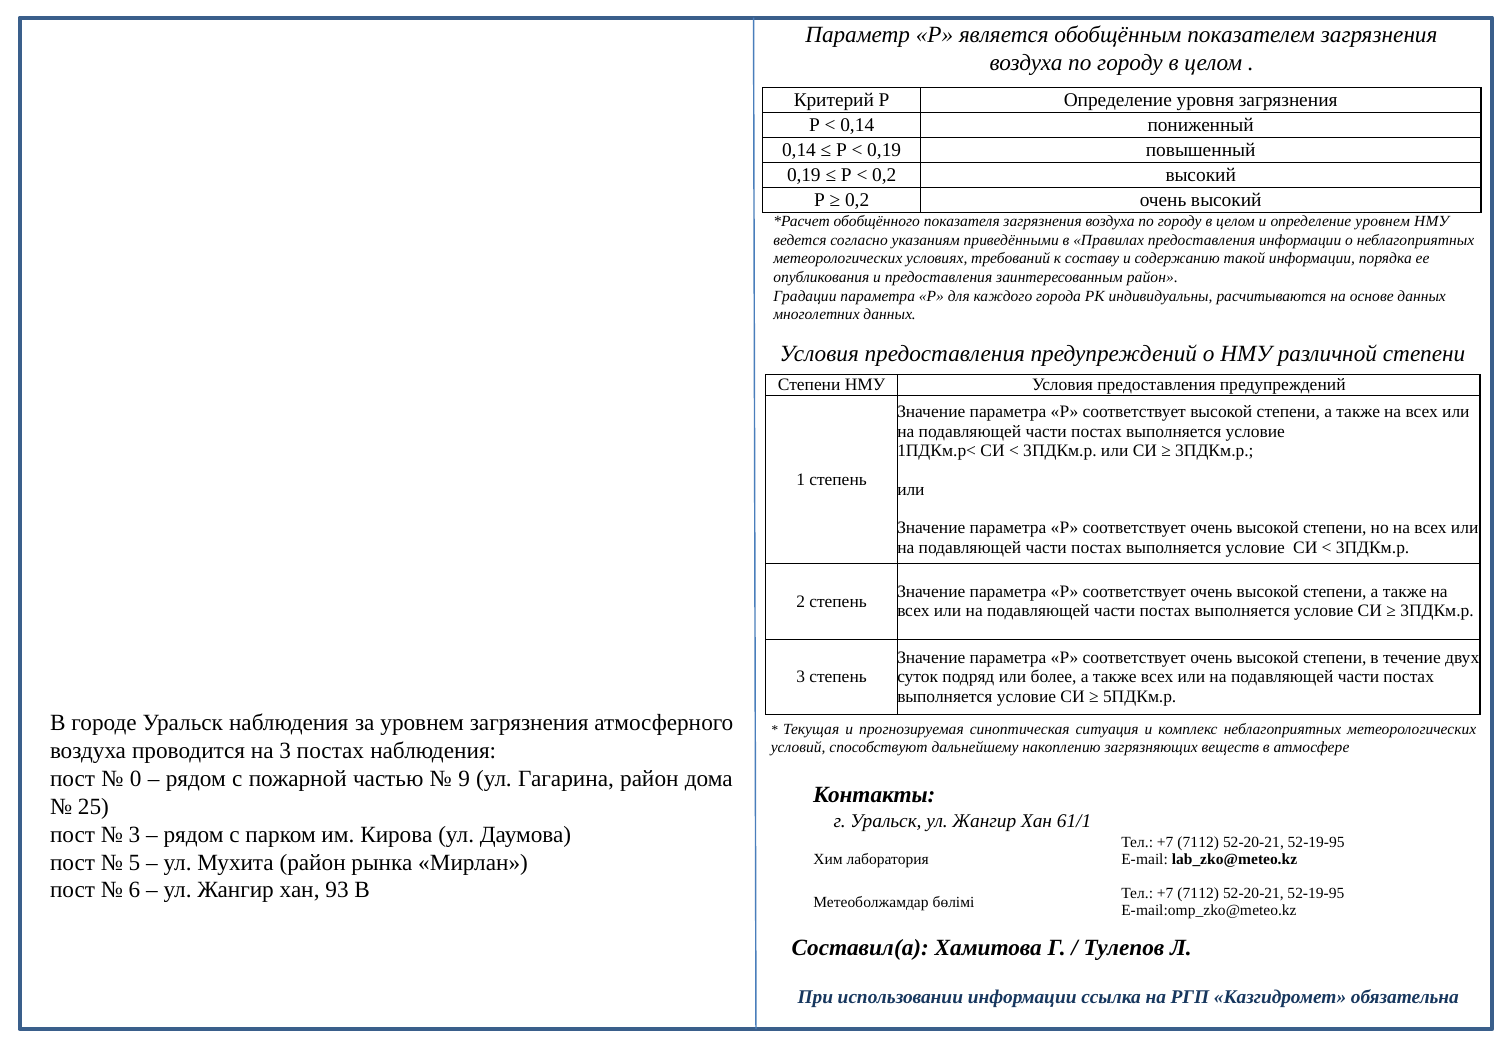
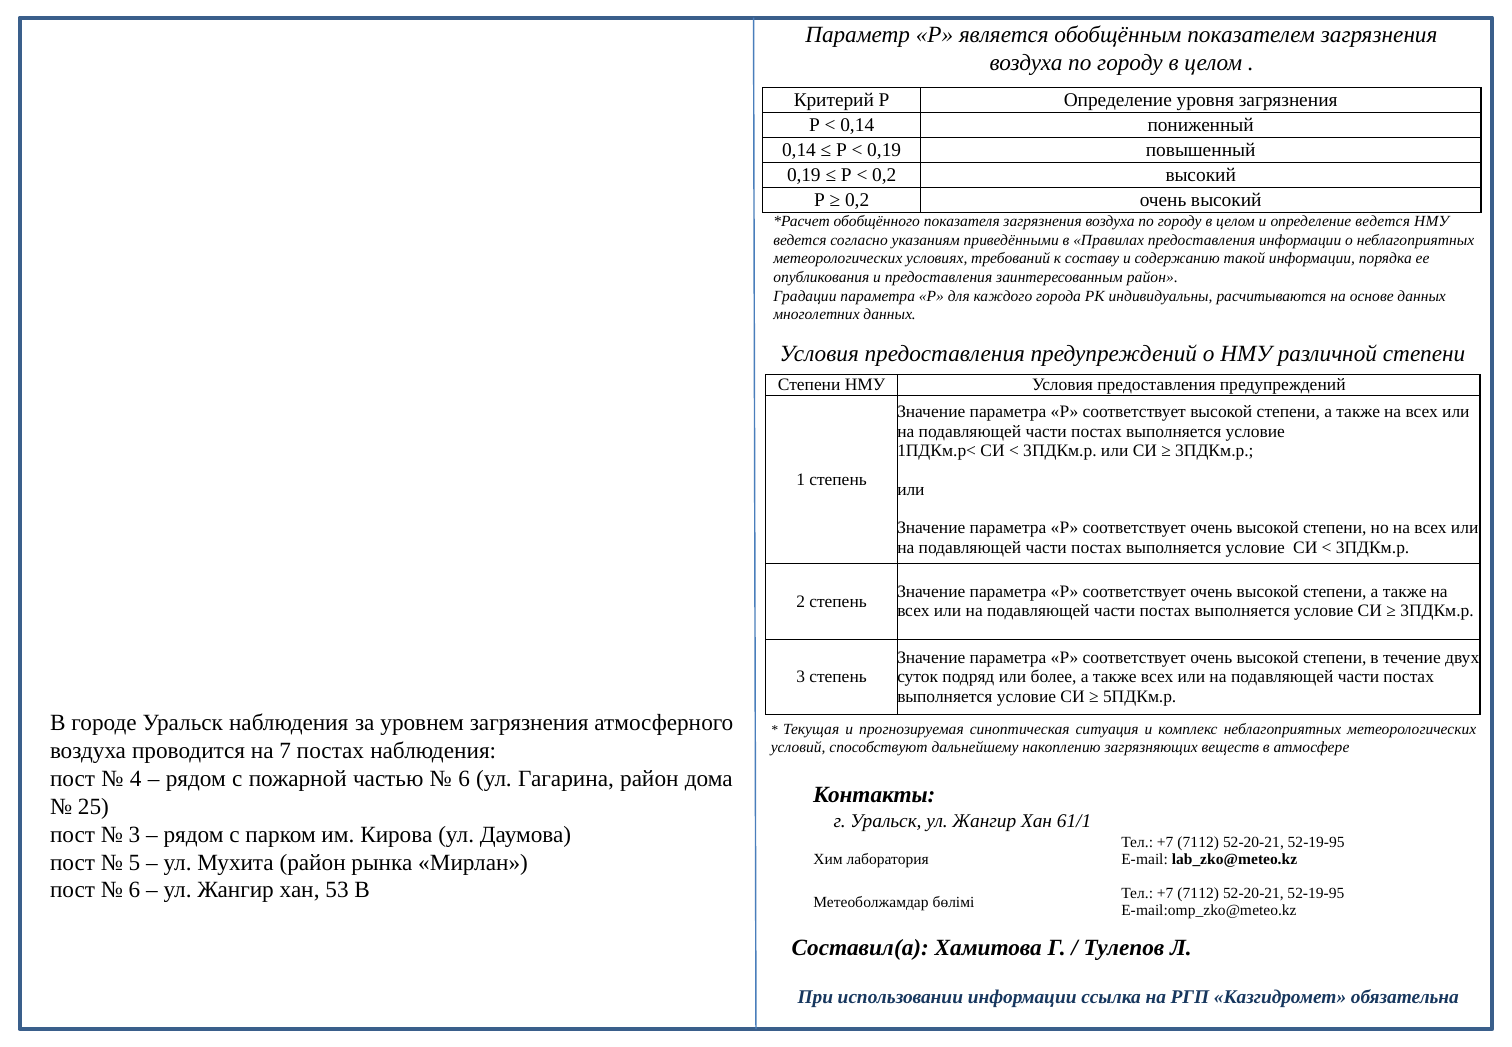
определение уровнем: уровнем -> ведется (1383, 222)
на 3: 3 -> 7 (285, 750)
0: 0 -> 4 (136, 778)
9: 9 -> 6 (464, 778)
93: 93 -> 53 (337, 890)
